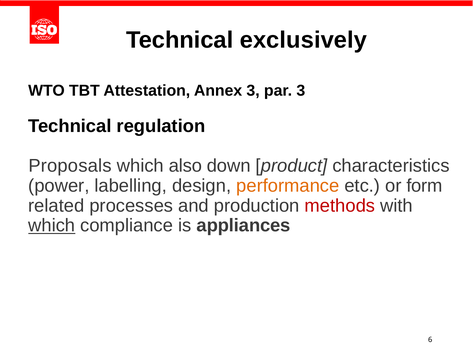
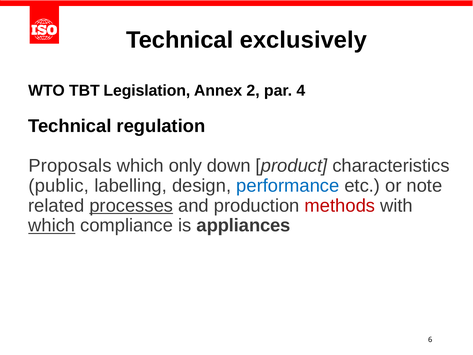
Attestation: Attestation -> Legislation (147, 91)
Annex 3: 3 -> 2 (253, 91)
par 3: 3 -> 4 (301, 91)
also: also -> only (185, 166)
power: power -> public (59, 186)
performance colour: orange -> blue (288, 186)
form: form -> note (424, 186)
processes underline: none -> present (131, 205)
